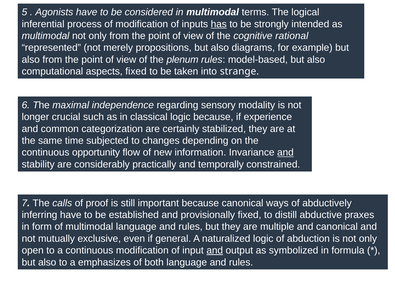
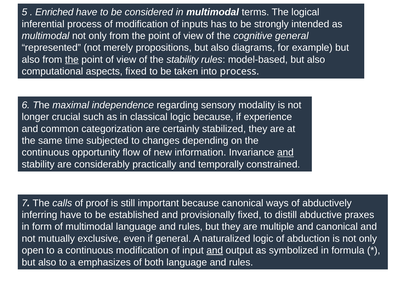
Agonists: Agonists -> Enriched (54, 12)
has underline: present -> none (219, 24)
cognitive rational: rational -> general (292, 36)
the underline: none -> present (72, 60)
the plenum: plenum -> stability (183, 60)
into strange: strange -> process (239, 71)
